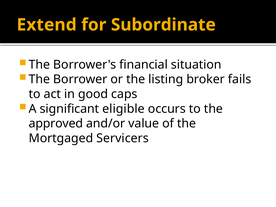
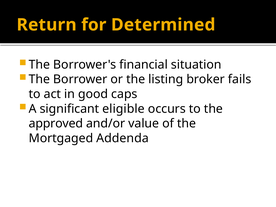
Extend: Extend -> Return (47, 25)
Subordinate: Subordinate -> Determined (163, 25)
Servicers: Servicers -> Addenda (123, 138)
